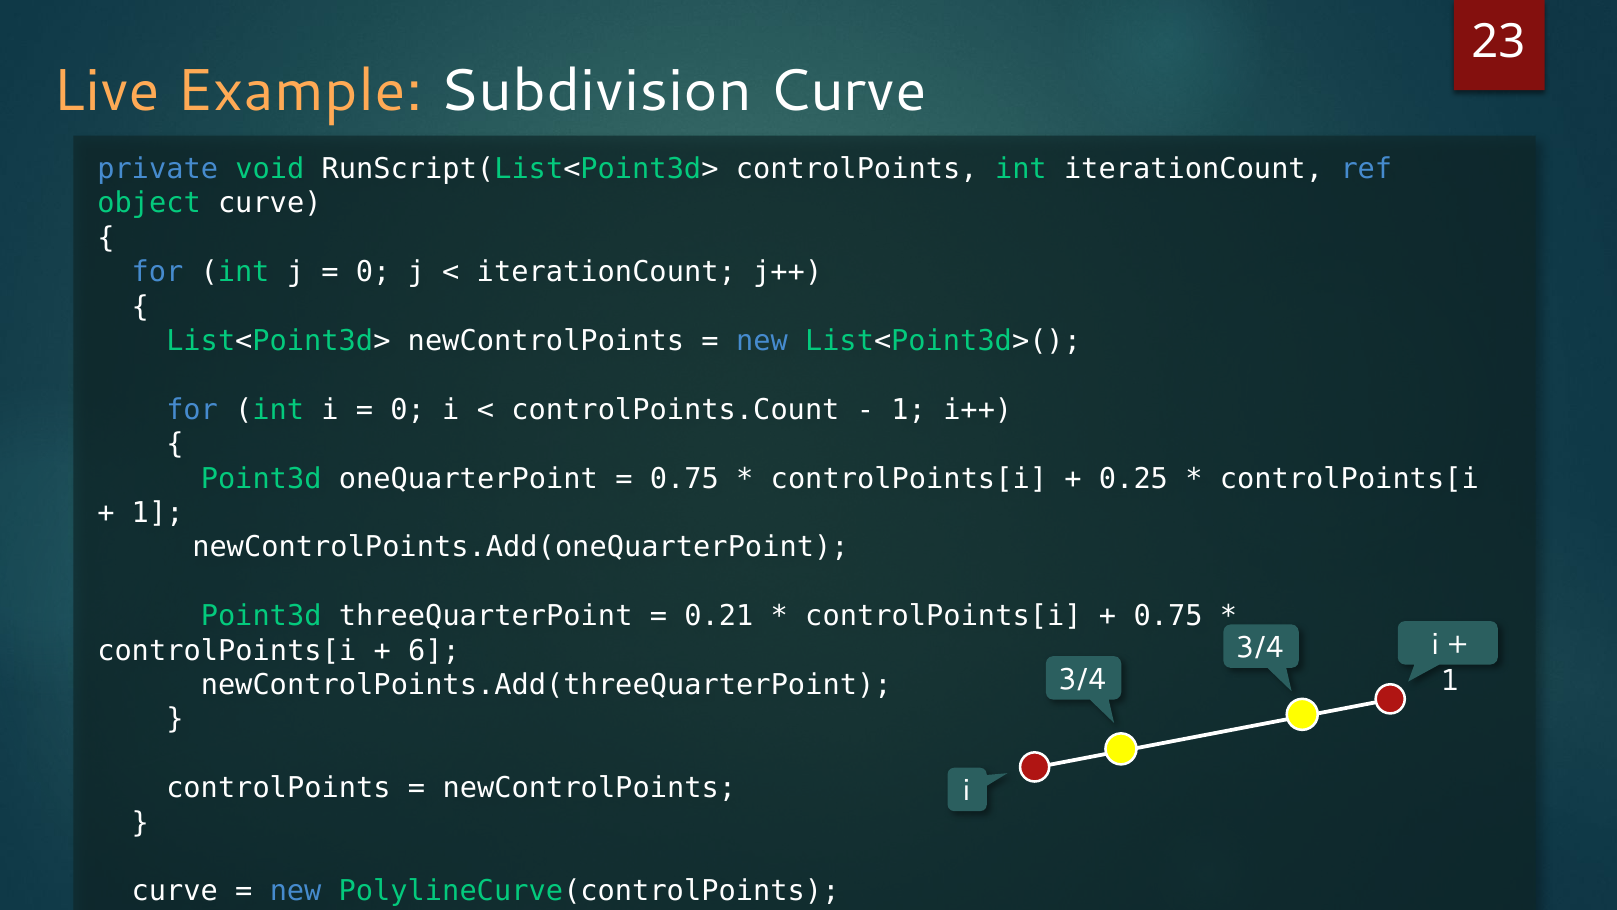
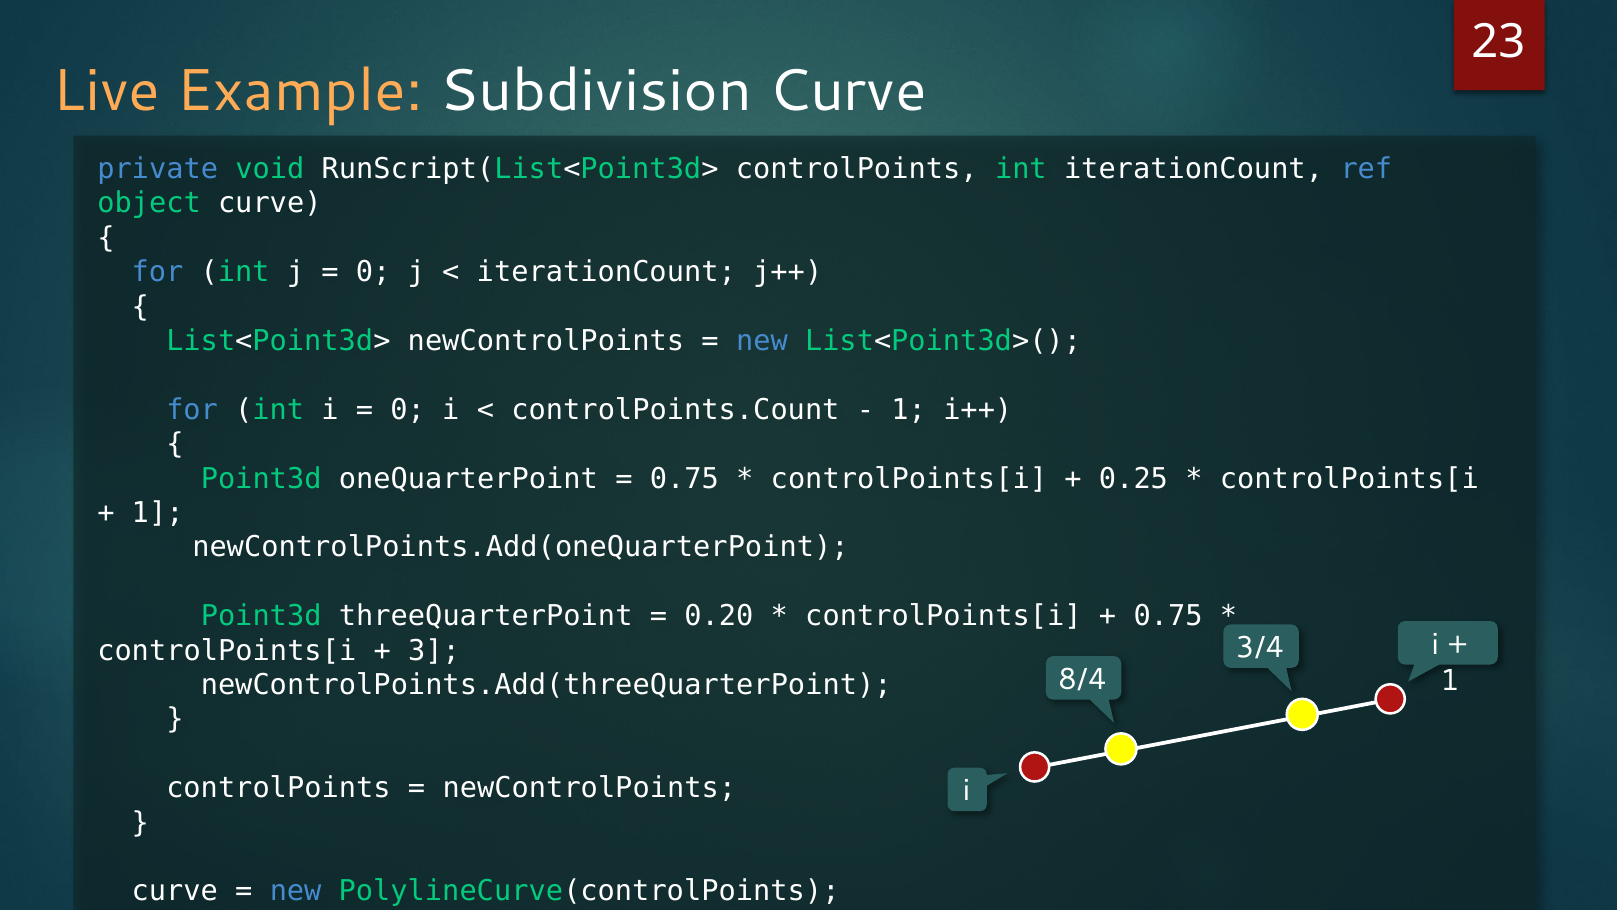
0.21: 0.21 -> 0.20 (719, 616)
6: 6 -> 3 (434, 650)
3/4: 3/4 -> 8/4 (1082, 679)
